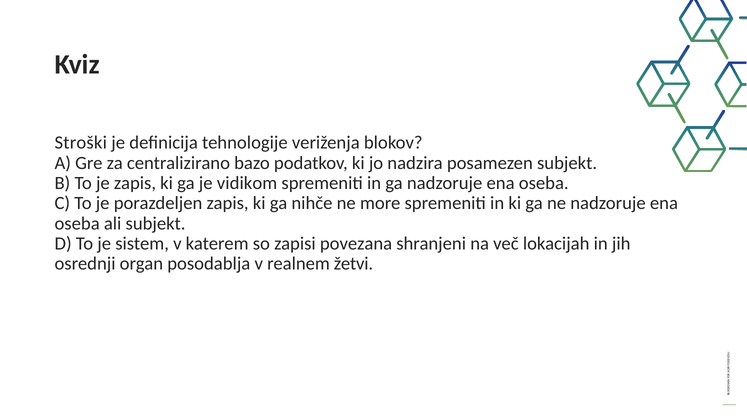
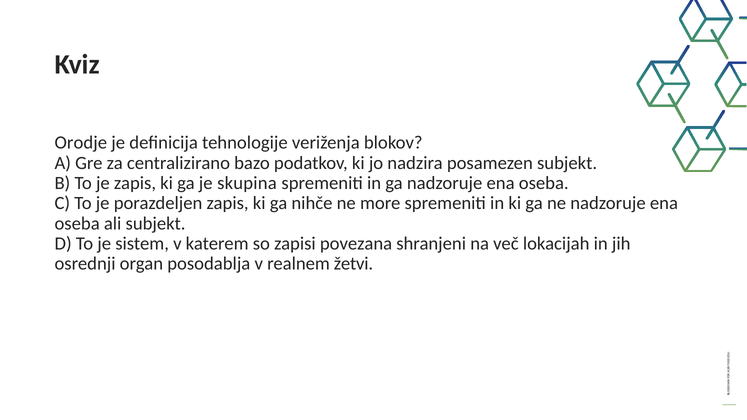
Stroški: Stroški -> Orodje (81, 143)
vidikom: vidikom -> skupina (247, 183)
